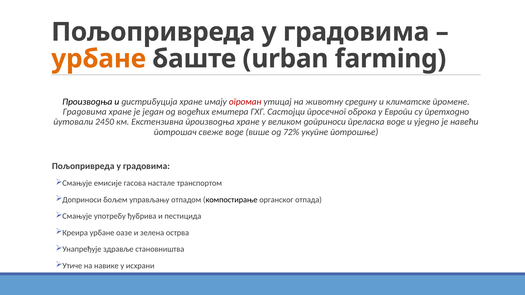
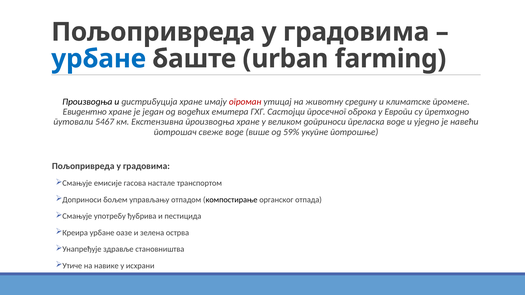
урбане colour: orange -> blue (99, 59)
Градовима: Градовима -> Евидентно (85, 112)
2450: 2450 -> 5467 (105, 122)
72%: 72% -> 59% (291, 132)
